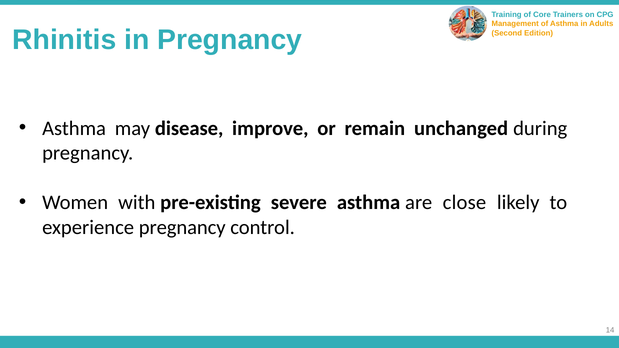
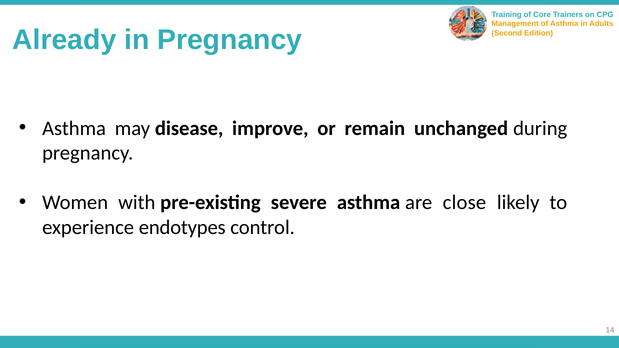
Rhinitis: Rhinitis -> Already (64, 40)
experience pregnancy: pregnancy -> endotypes (182, 227)
